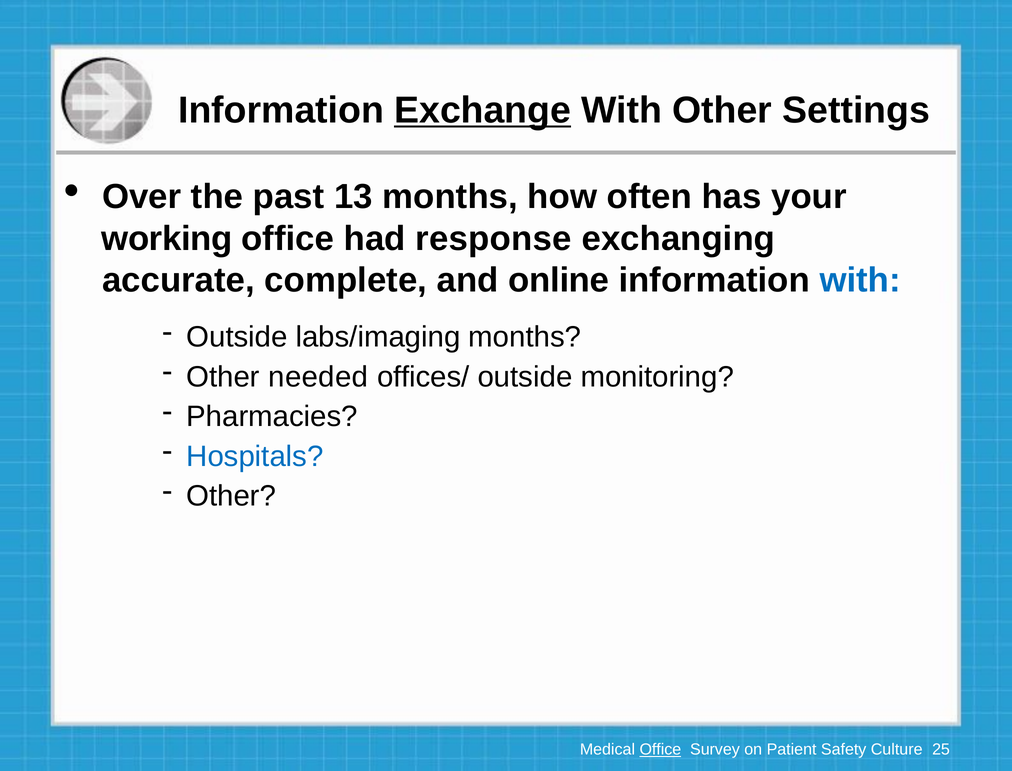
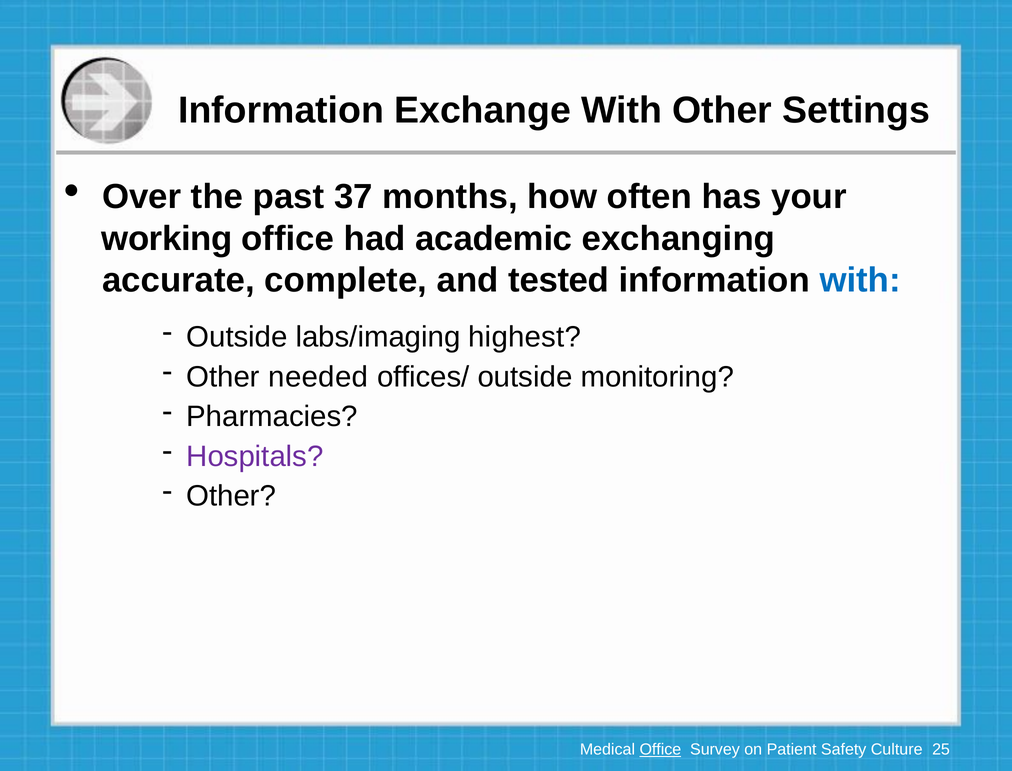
Exchange underline: present -> none (483, 110)
13: 13 -> 37 (353, 197)
response: response -> academic (494, 239)
online: online -> tested (559, 280)
labs/imaging months: months -> highest (525, 337)
Hospitals colour: blue -> purple (255, 456)
